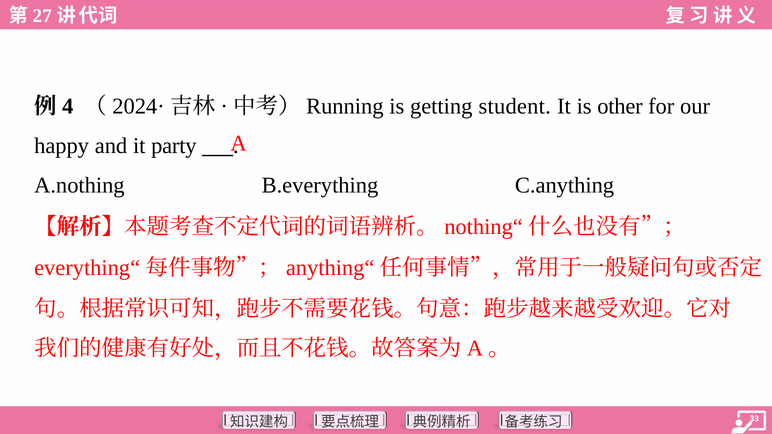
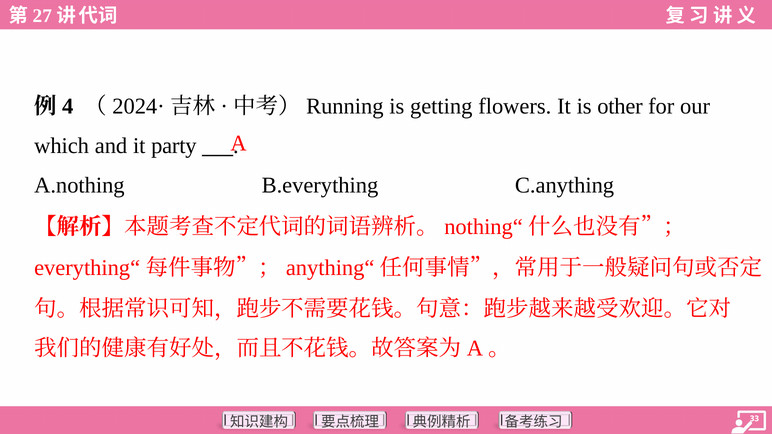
student: student -> flowers (515, 107)
happy: happy -> which (62, 146)
